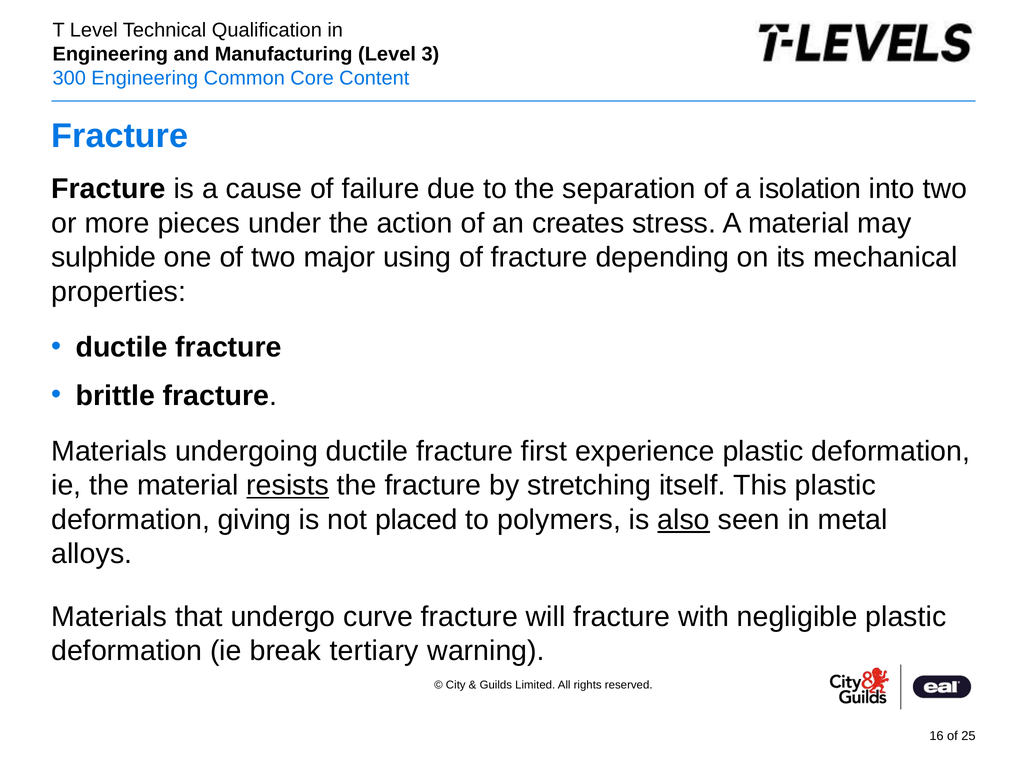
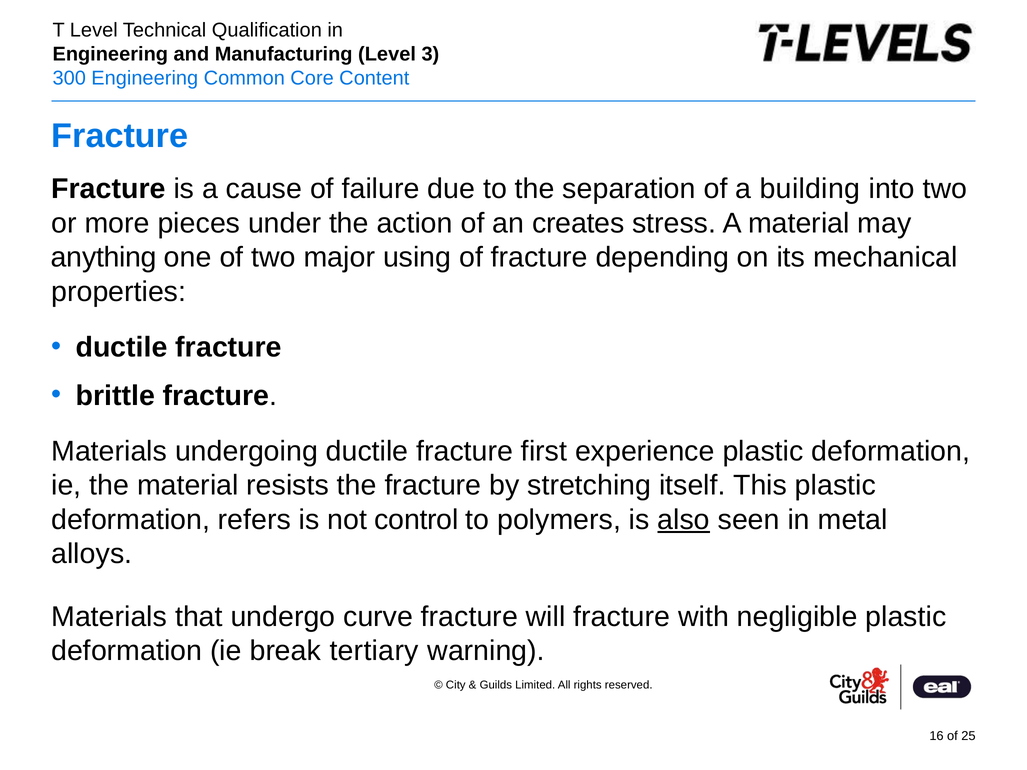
isolation: isolation -> building (810, 189)
sulphide: sulphide -> anything (104, 257)
resists underline: present -> none (288, 486)
giving: giving -> refers (254, 520)
placed: placed -> control (416, 520)
